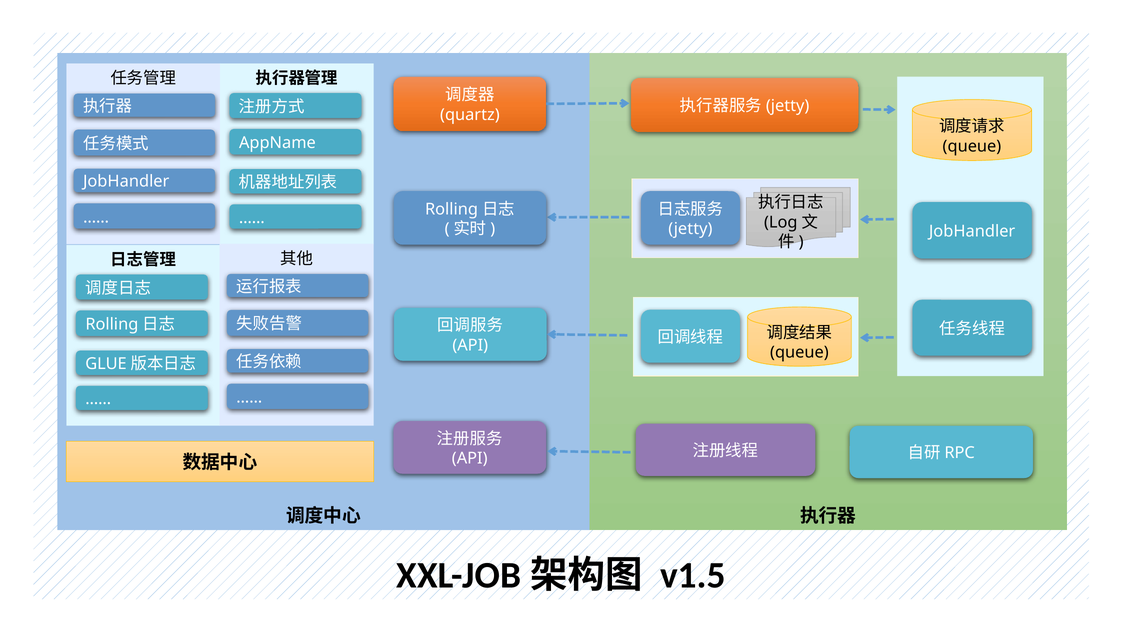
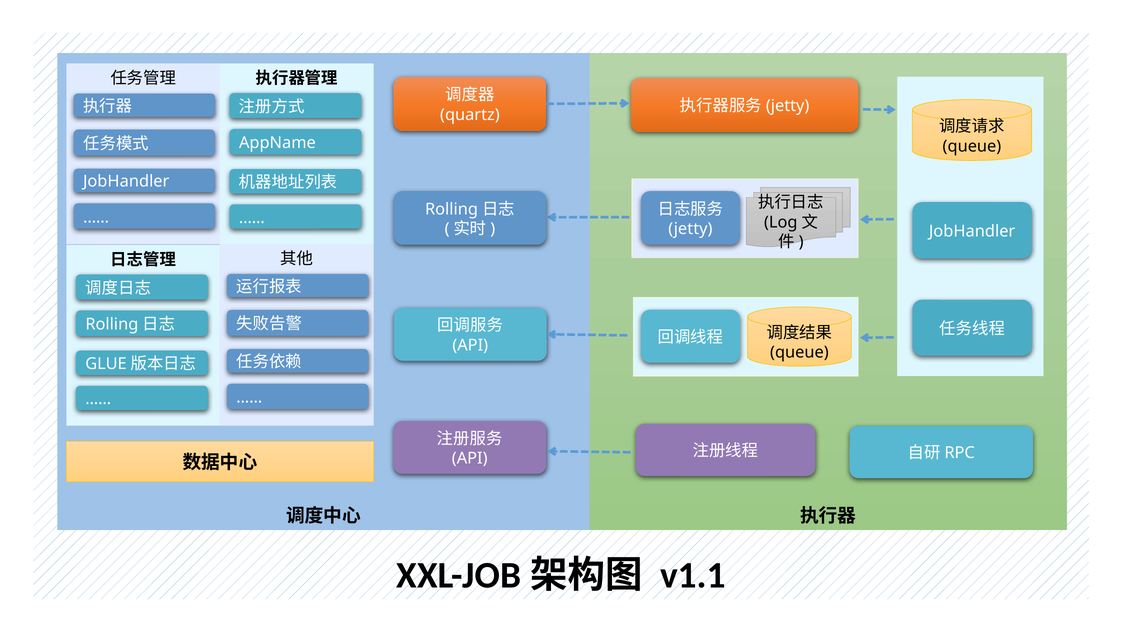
v1.5: v1.5 -> v1.1 (693, 575)
